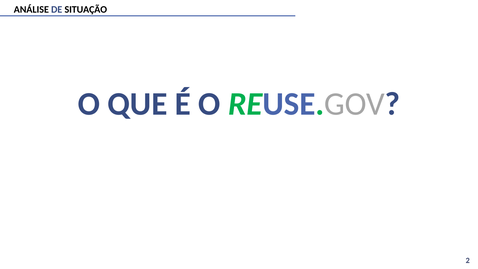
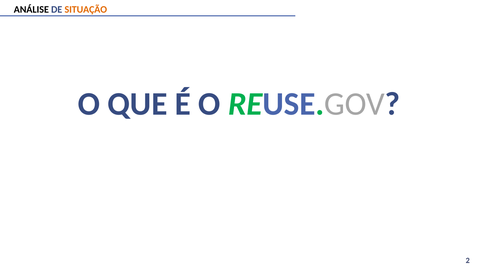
SITUAÇÃO colour: black -> orange (86, 10)
